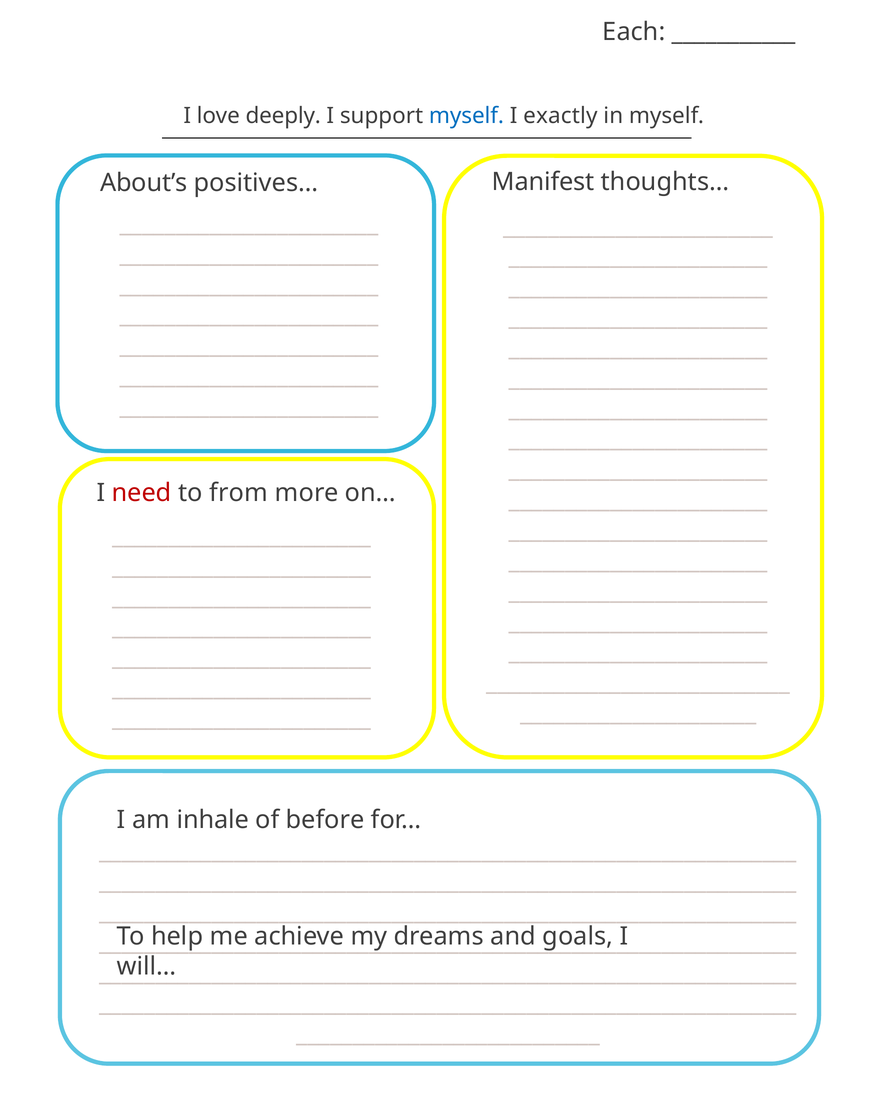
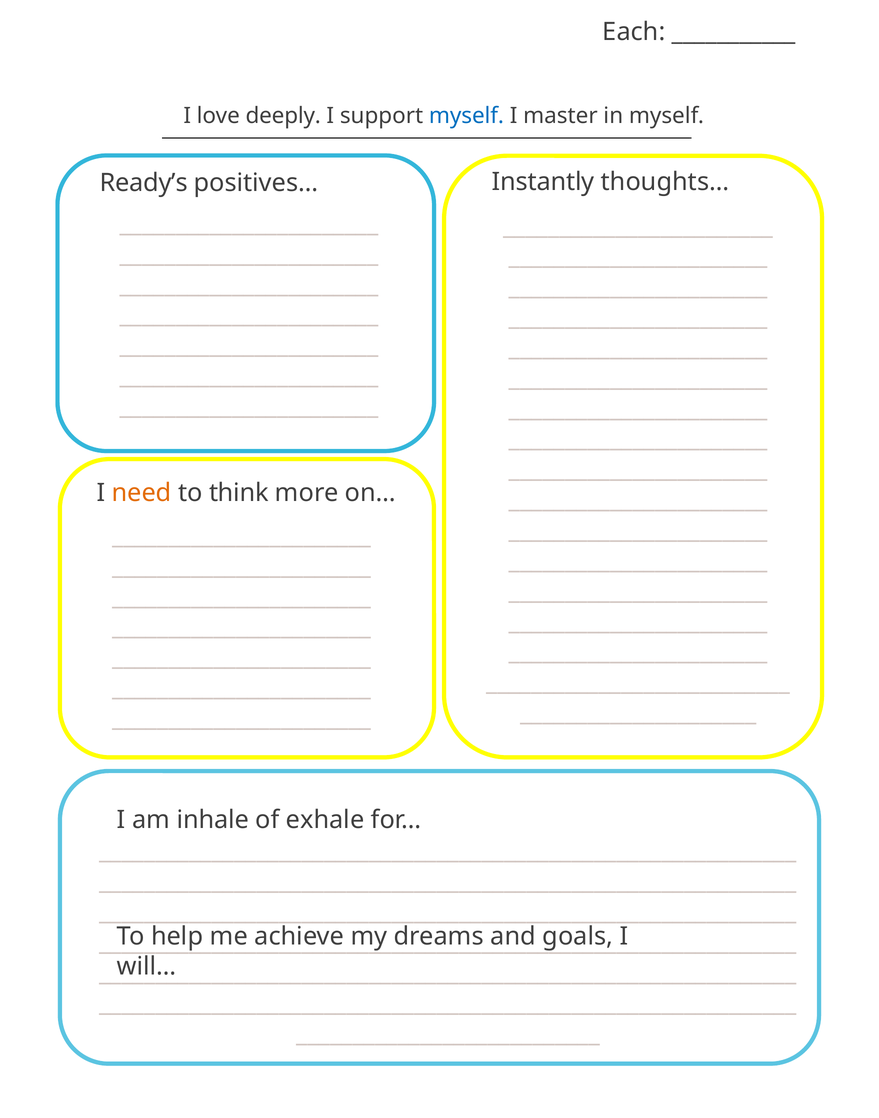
exactly: exactly -> master (560, 116)
Manifest: Manifest -> Instantly (543, 182)
About’s: About’s -> Ready’s (144, 183)
need colour: red -> orange (142, 493)
from: from -> think (239, 493)
before: before -> exhale (325, 821)
